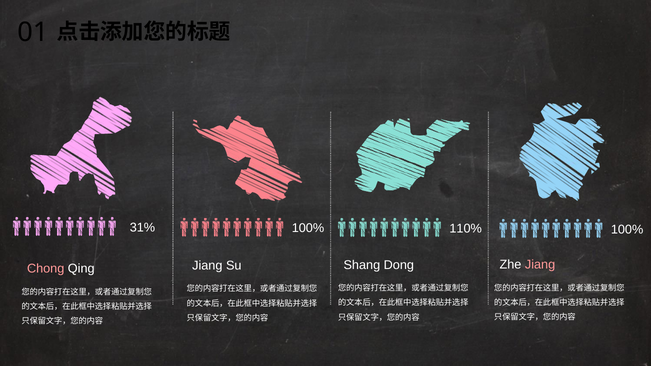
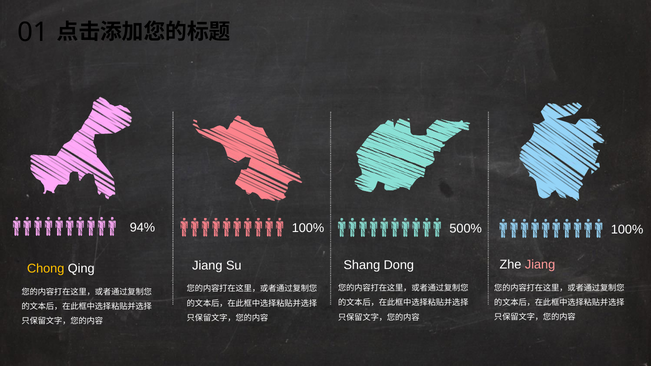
31%: 31% -> 94% (142, 228)
110%: 110% -> 500% (466, 229)
Chong colour: pink -> yellow (46, 269)
